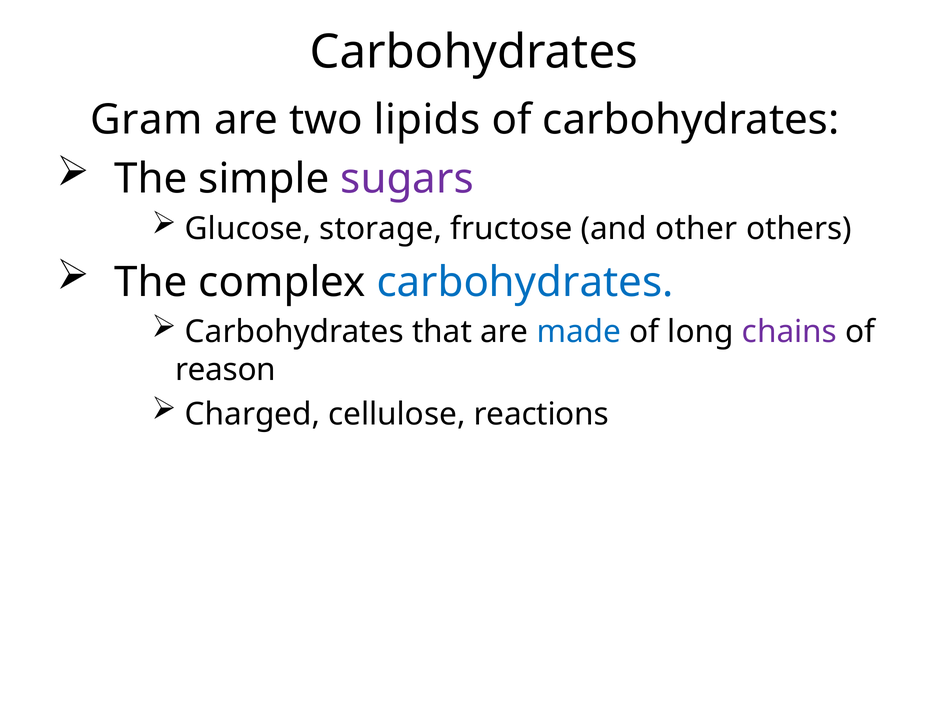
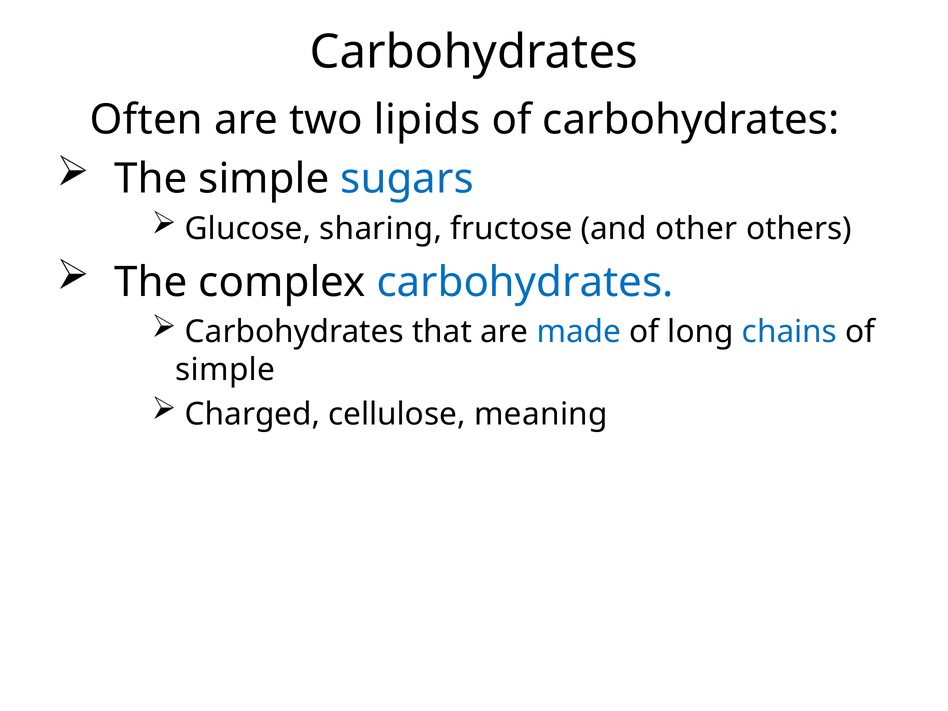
Gram: Gram -> Often (146, 120)
sugars colour: purple -> blue (407, 179)
storage: storage -> sharing (381, 229)
chains colour: purple -> blue (789, 332)
reason: reason -> simple (225, 370)
reactions: reactions -> meaning (541, 414)
